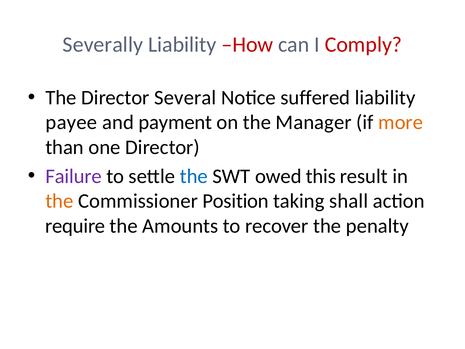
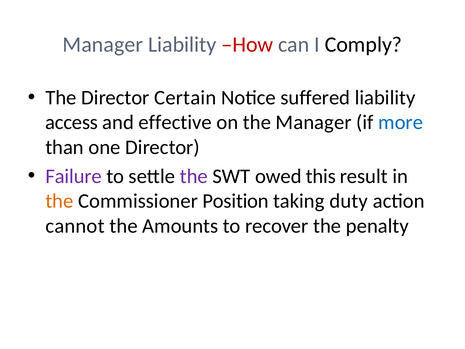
Severally: Severally -> Manager (103, 45)
Comply colour: red -> black (363, 45)
Several: Several -> Certain (185, 98)
payee: payee -> access (72, 122)
payment: payment -> effective (175, 122)
more colour: orange -> blue (401, 122)
the colour: blue -> purple (194, 176)
shall: shall -> duty (349, 201)
require: require -> cannot (75, 226)
